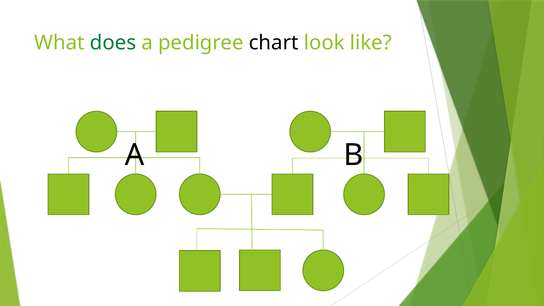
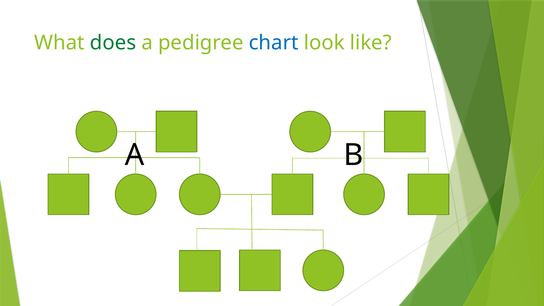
chart colour: black -> blue (274, 43)
